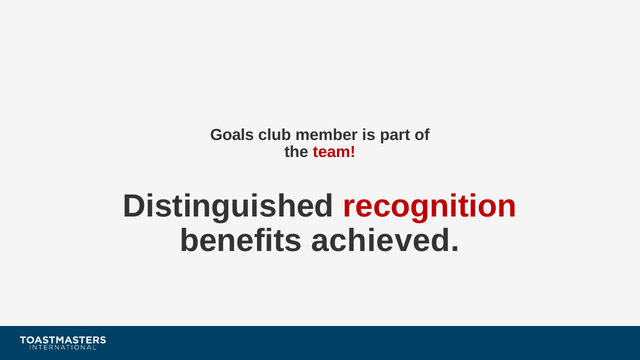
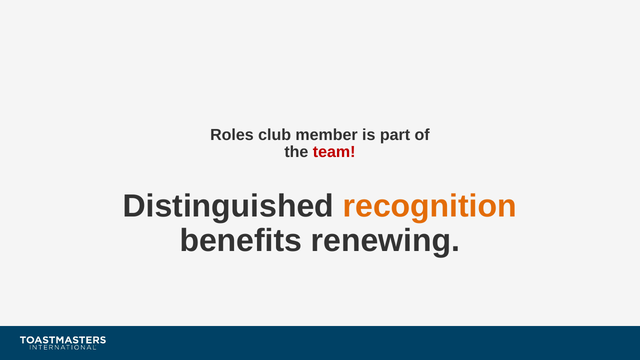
Goals: Goals -> Roles (232, 135)
recognition colour: red -> orange (430, 206)
achieved: achieved -> renewing (385, 241)
